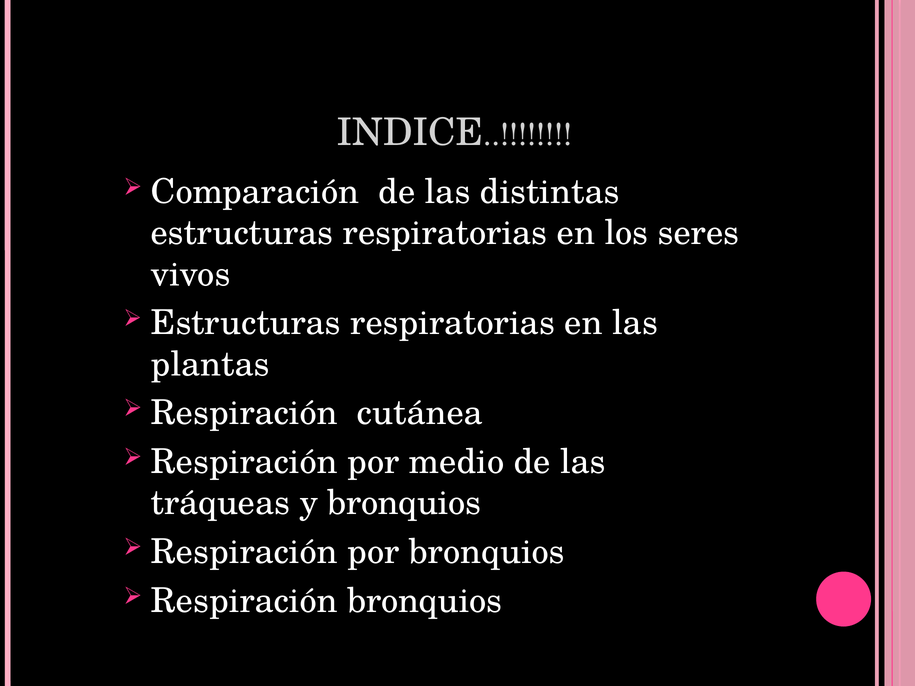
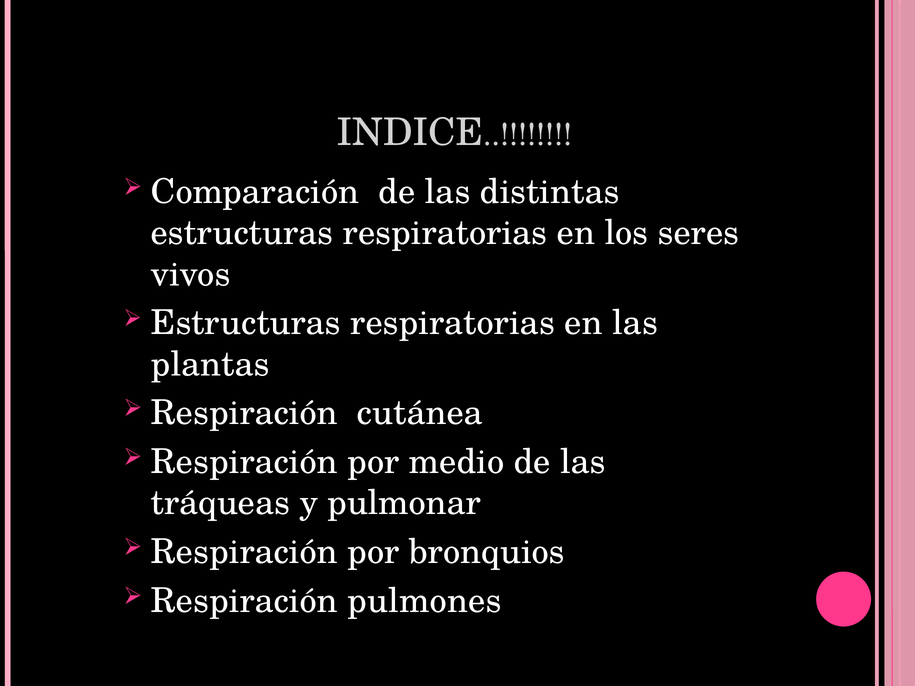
y bronquios: bronquios -> pulmonar (404, 503)
Respiración bronquios: bronquios -> pulmones (424, 601)
